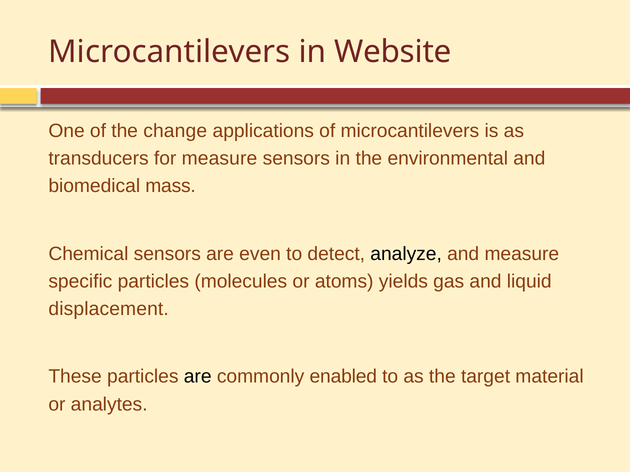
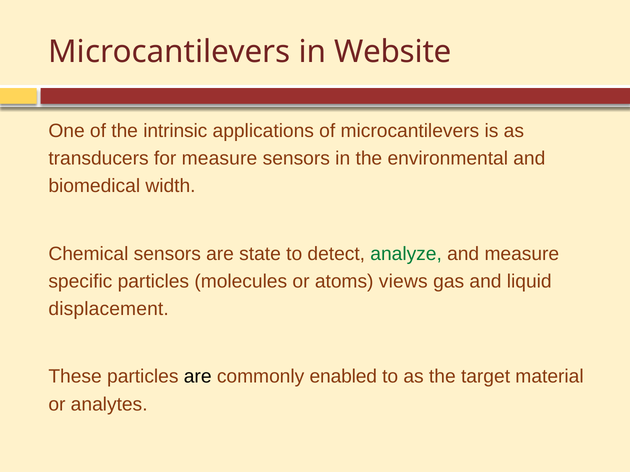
change: change -> intrinsic (175, 131)
mass: mass -> width (170, 186)
even: even -> state (260, 254)
analyze colour: black -> green (406, 254)
yields: yields -> views (403, 282)
